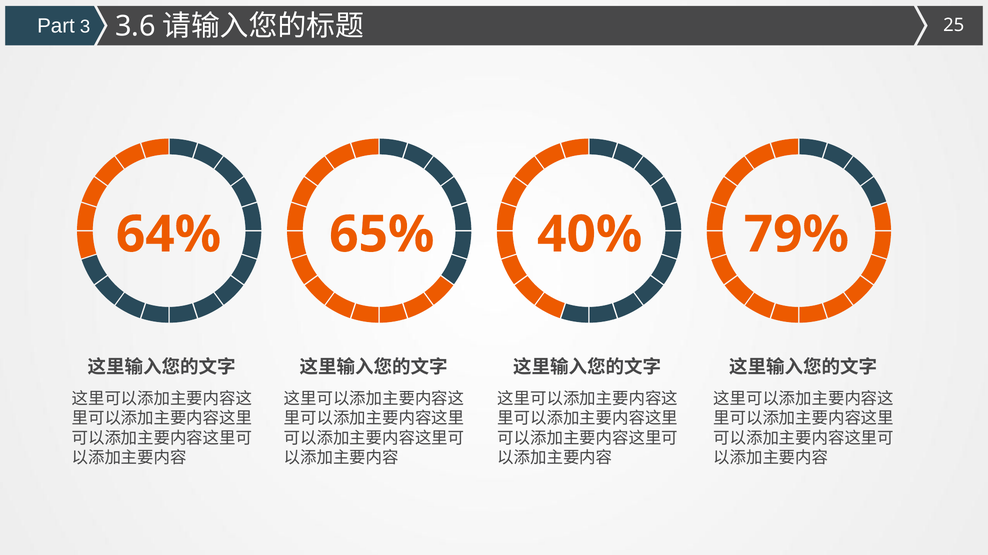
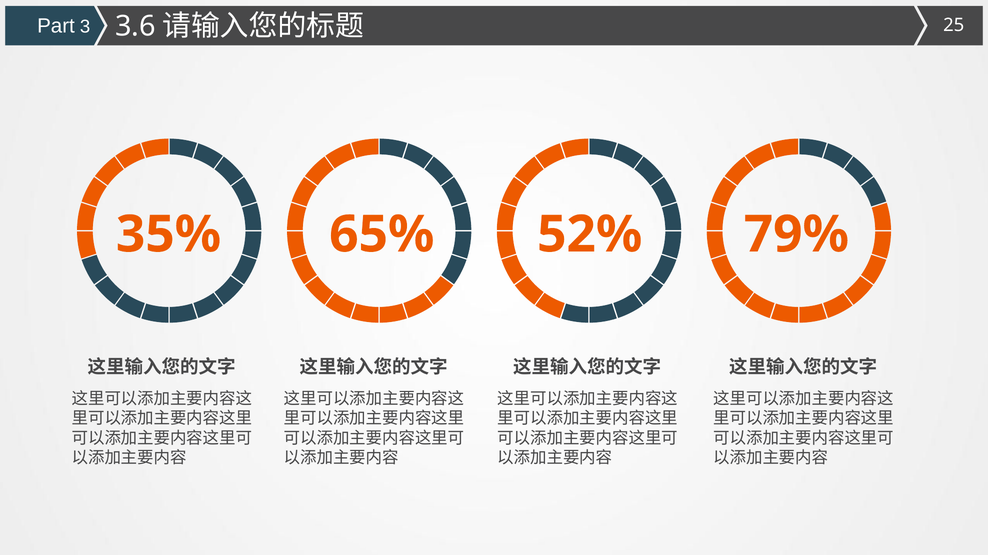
64%: 64% -> 35% (168, 235)
40%: 40% -> 52% (590, 235)
